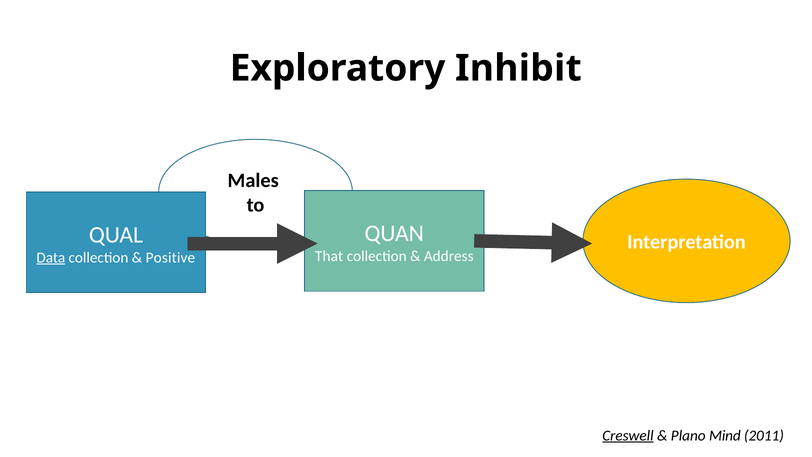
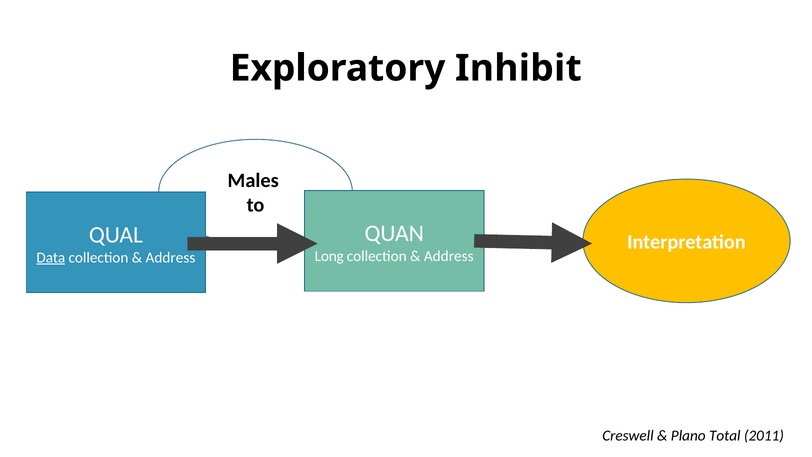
That: That -> Long (329, 256)
Positive: Positive -> Address (170, 257)
Creswell underline: present -> none (628, 435)
Mind: Mind -> Total (725, 435)
